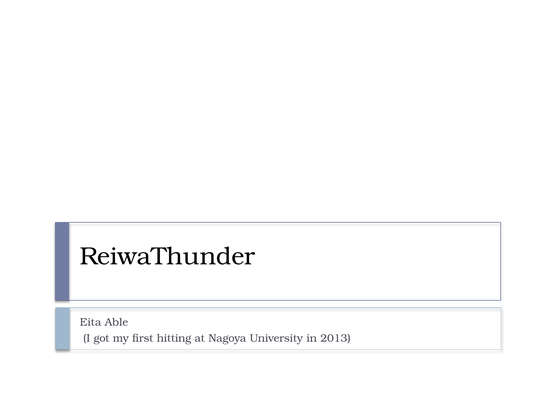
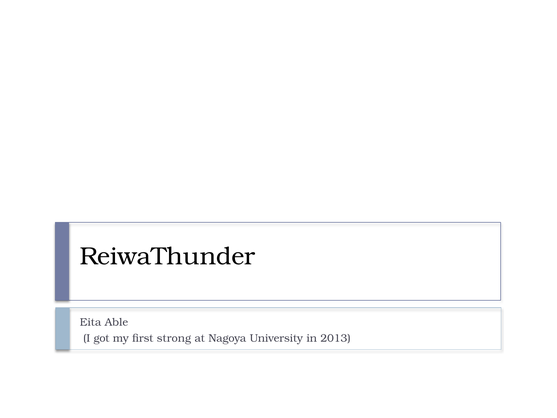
hitting: hitting -> strong (174, 338)
